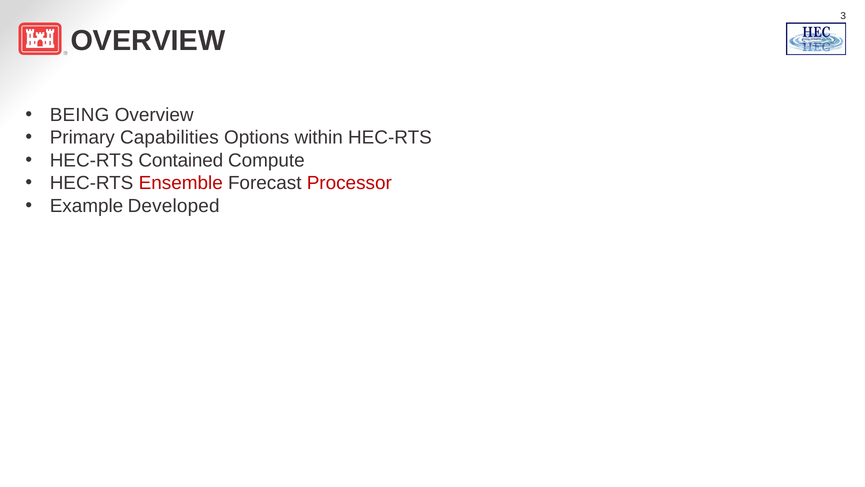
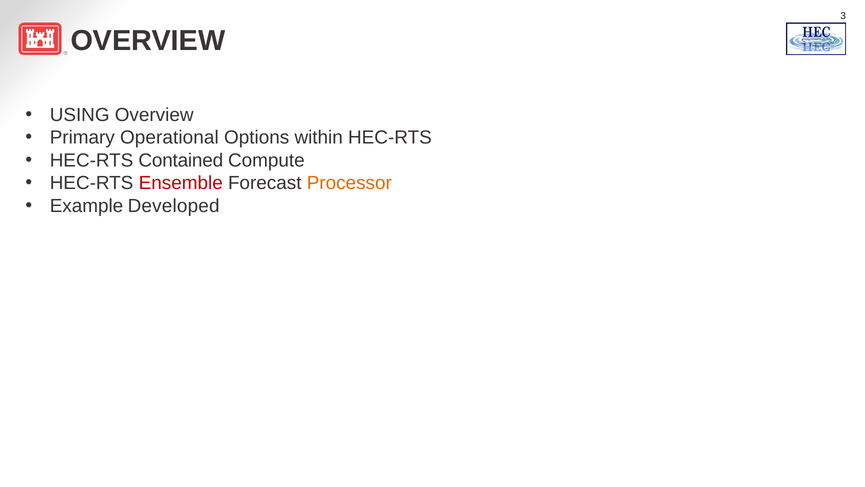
BEING: BEING -> USING (80, 115)
Capabilities: Capabilities -> Operational (169, 138)
Processor colour: red -> orange (349, 183)
